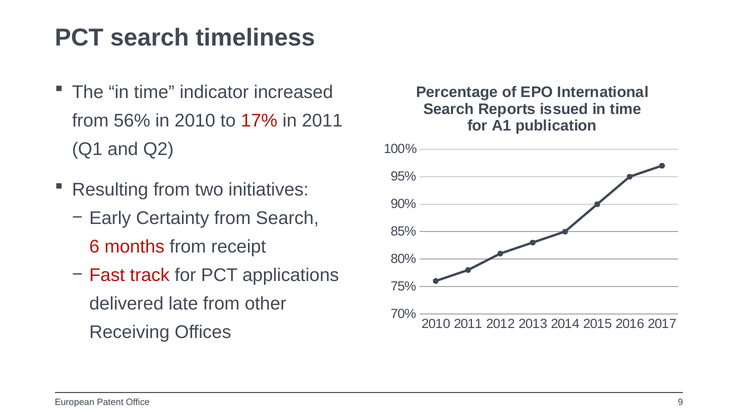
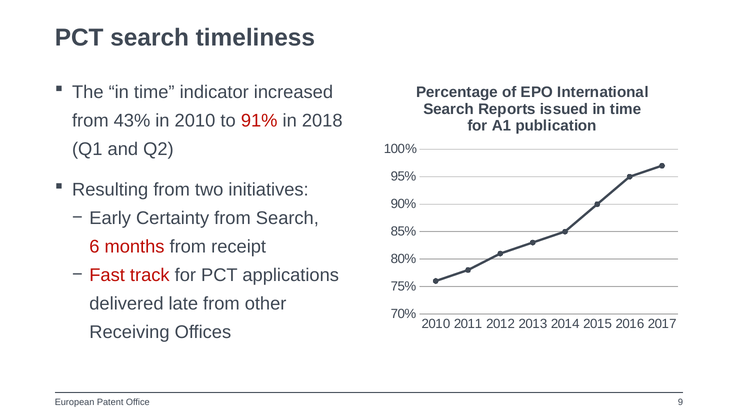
56%: 56% -> 43% (132, 121)
17%: 17% -> 91% (259, 121)
in 2011: 2011 -> 2018 (322, 121)
